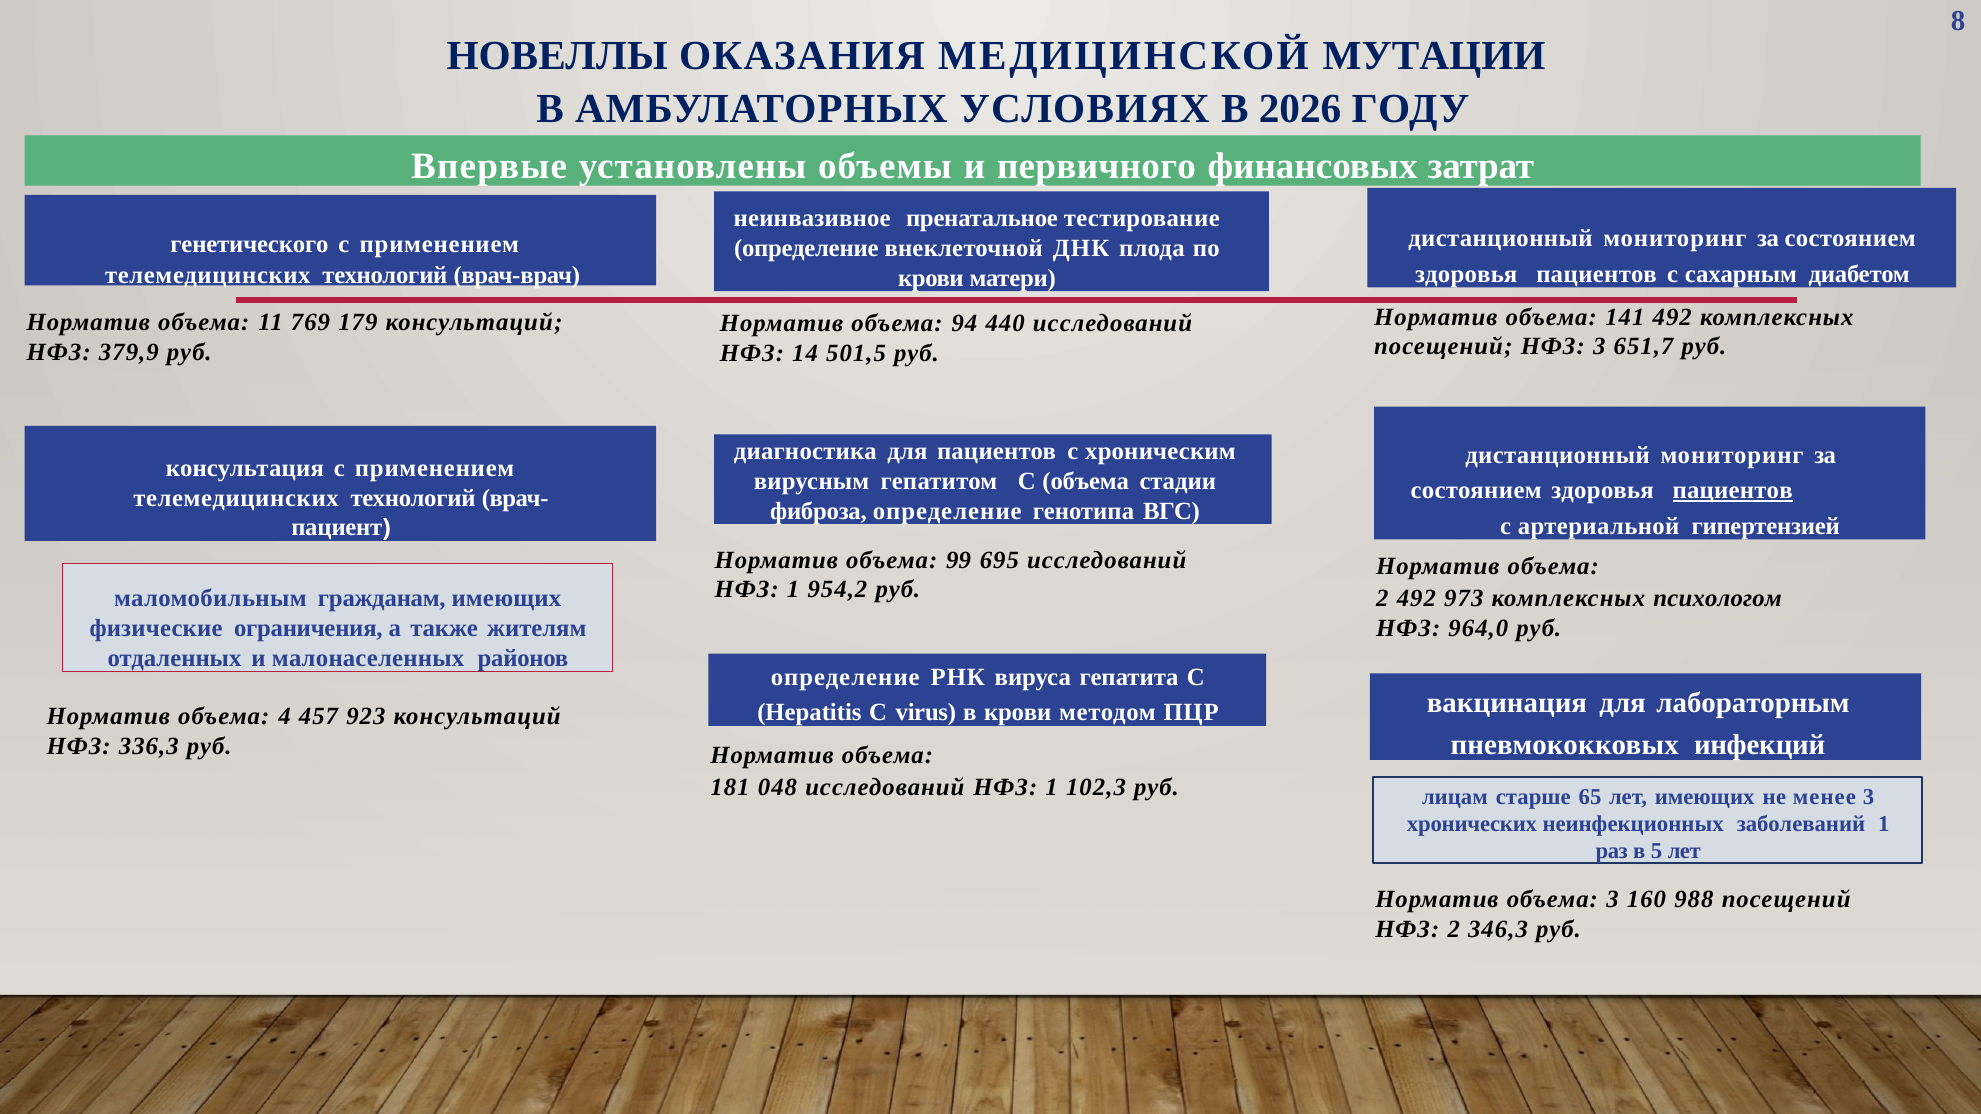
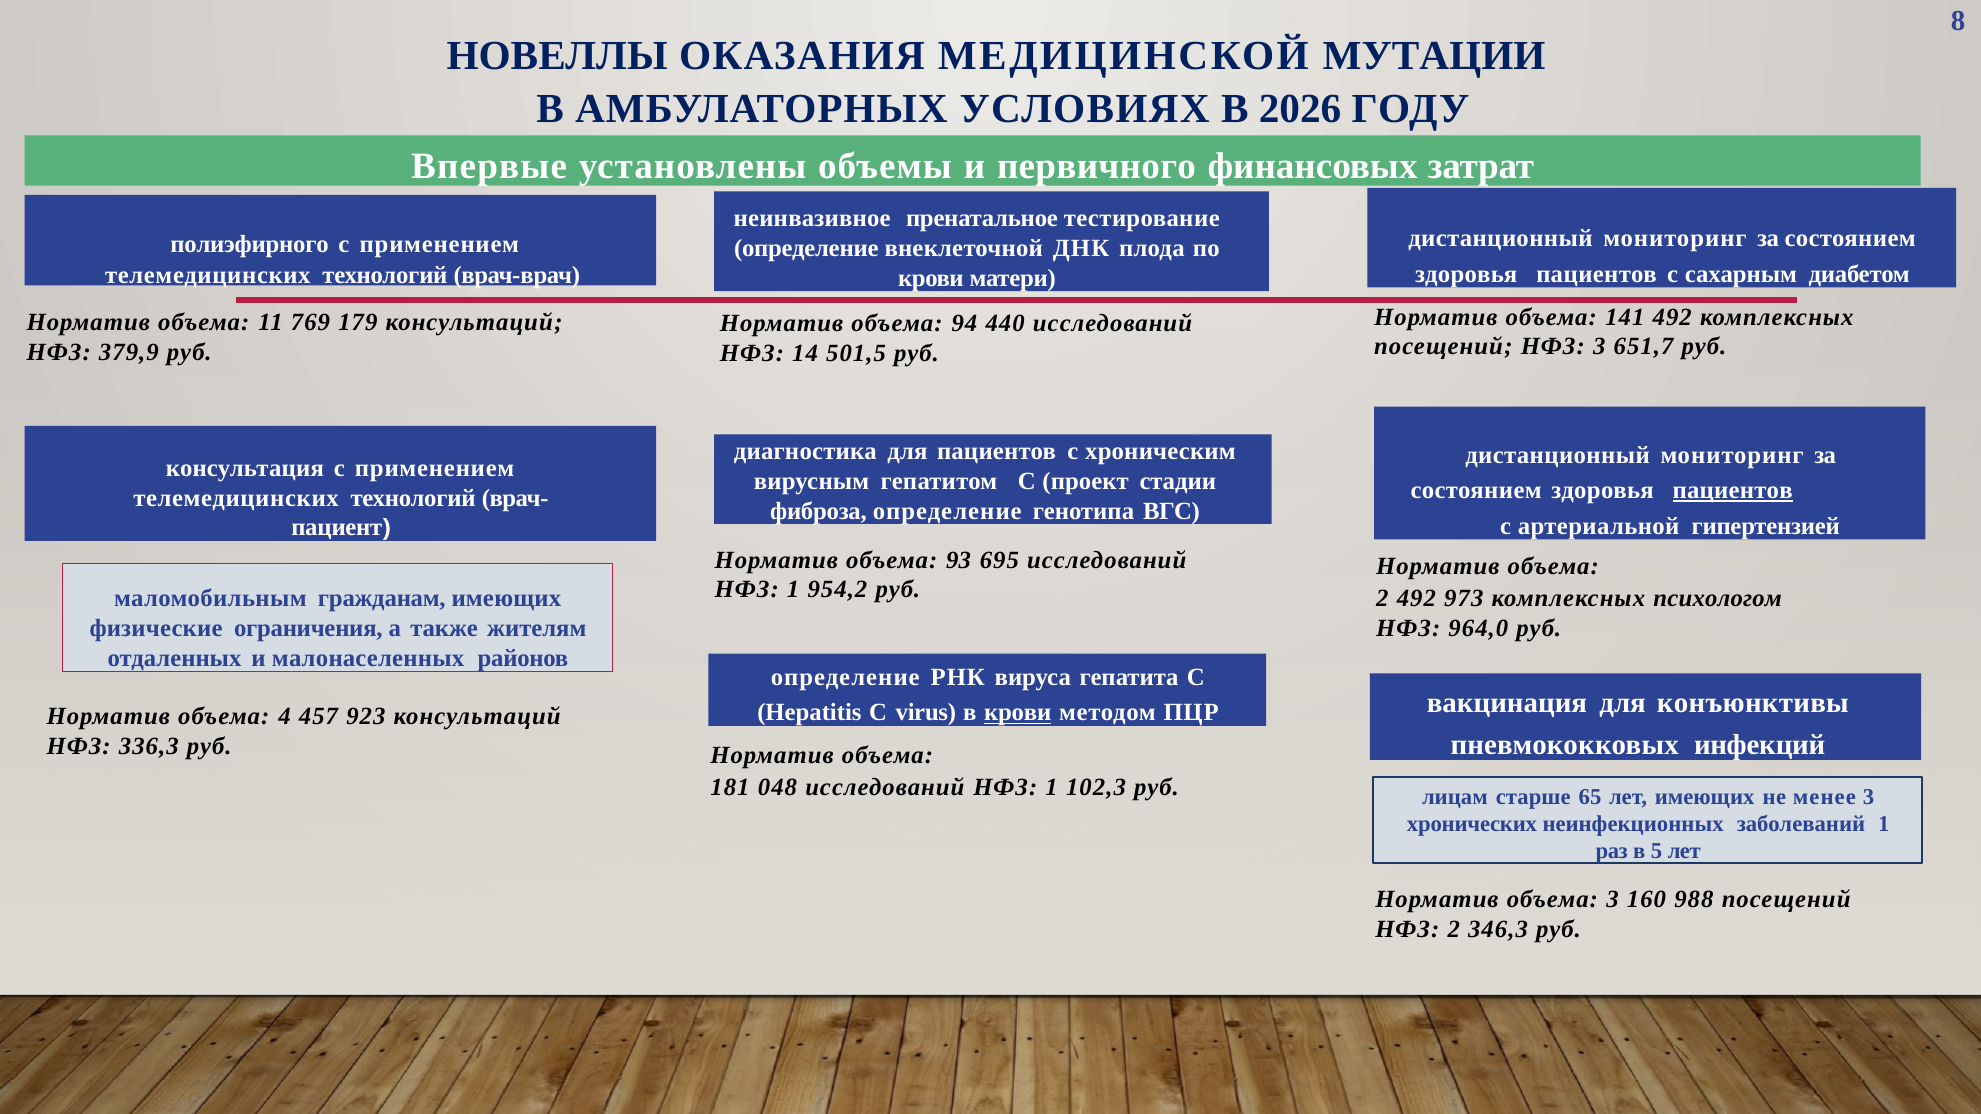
генетического: генетического -> полиэфирного (250, 244)
С объема: объема -> проект (1086, 481)
99: 99 -> 93 (959, 560)
лабораторным: лабораторным -> конъюнктивы (1753, 703)
крови underline: none -> present (1018, 713)
